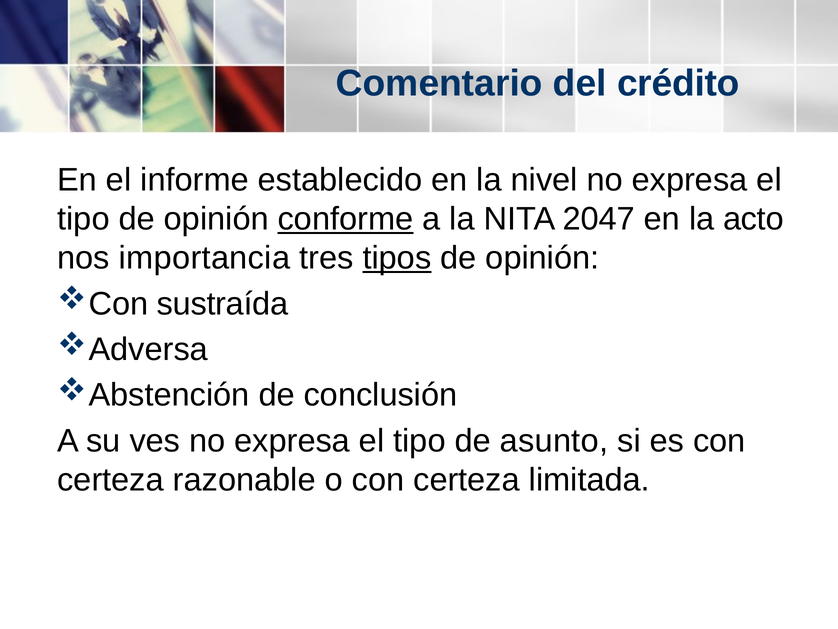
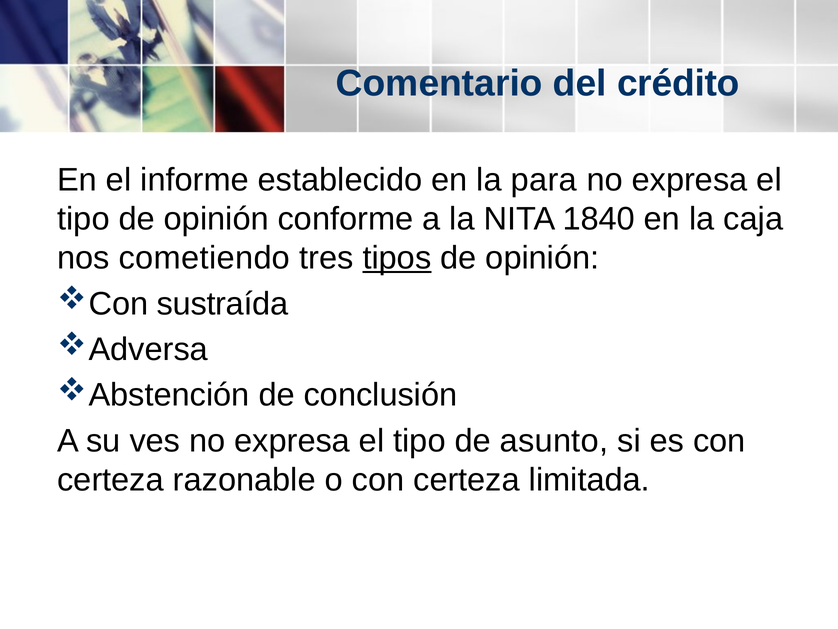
nivel: nivel -> para (544, 180)
conforme underline: present -> none (346, 219)
2047: 2047 -> 1840 (599, 219)
acto: acto -> caja (753, 219)
importancia: importancia -> cometiendo (204, 258)
